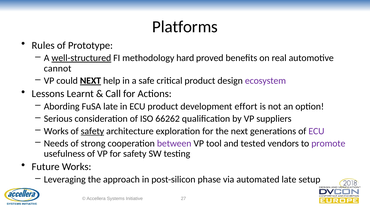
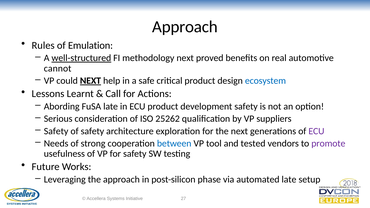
Platforms: Platforms -> Approach (185, 27)
Prototype: Prototype -> Emulation (90, 45)
methodology hard: hard -> next (185, 58)
ecosystem colour: purple -> blue (265, 81)
development effort: effort -> safety (246, 106)
66262: 66262 -> 25262 (168, 119)
Works: Works -> Safety (56, 131)
safety underline: present -> none (92, 131)
between colour: purple -> blue (174, 144)
